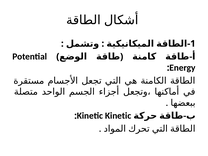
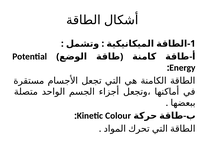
Kinetic Kinetic: Kinetic -> Colour (118, 116)
